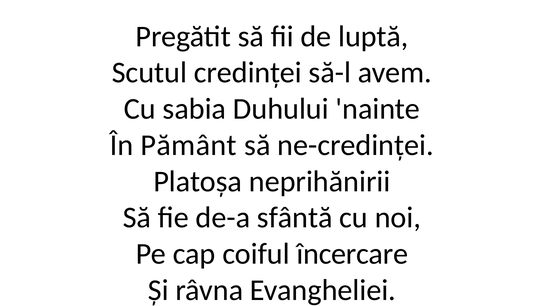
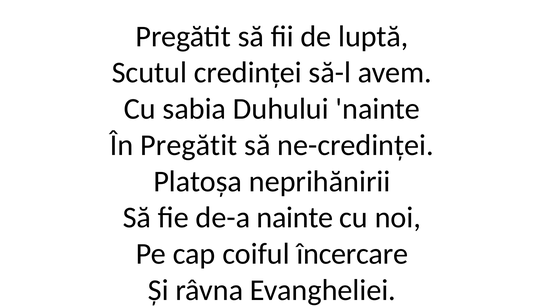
În Pământ: Pământ -> Pregătit (189, 145)
de-a sfântă: sfântă -> nainte (295, 218)
